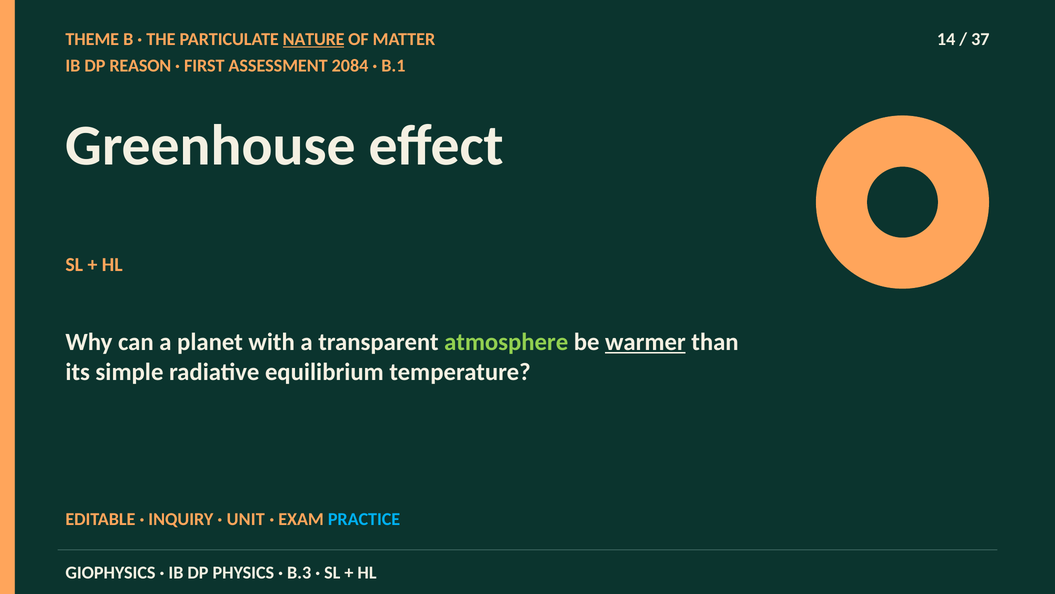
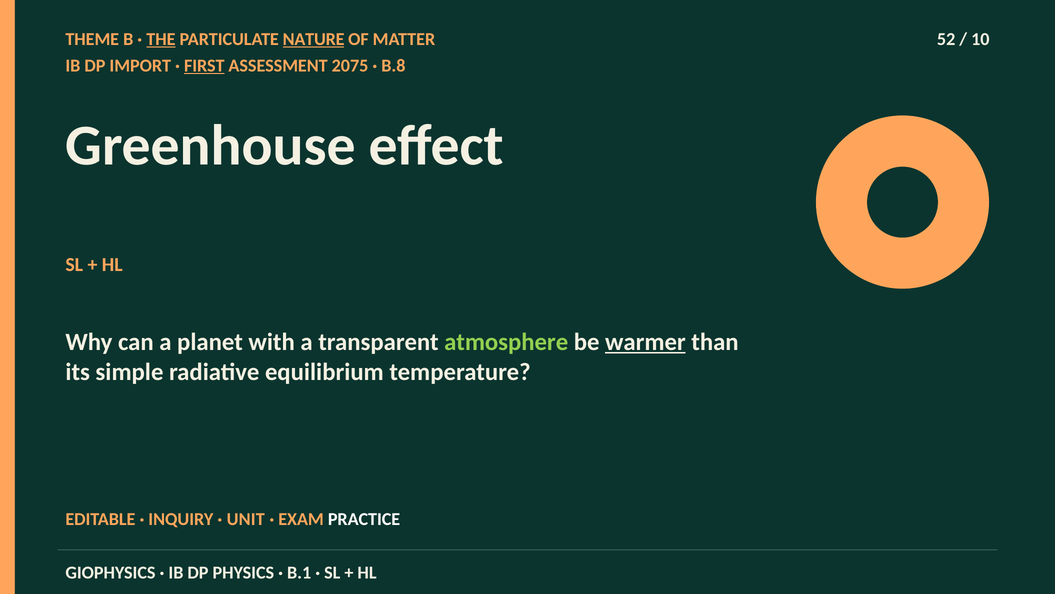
THE underline: none -> present (161, 39)
14: 14 -> 52 (946, 39)
37: 37 -> 10 (980, 39)
REASON: REASON -> IMPORT (140, 65)
FIRST underline: none -> present (204, 65)
2084: 2084 -> 2075 (350, 65)
B.1: B.1 -> B.8 (393, 65)
PRACTICE colour: light blue -> white (364, 519)
B.3: B.3 -> B.1 (299, 572)
